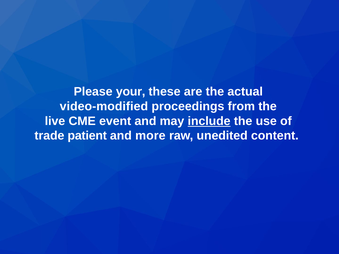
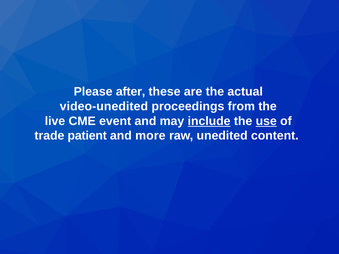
your: your -> after (131, 92)
video-modified: video-modified -> video-unedited (104, 106)
use underline: none -> present (266, 121)
